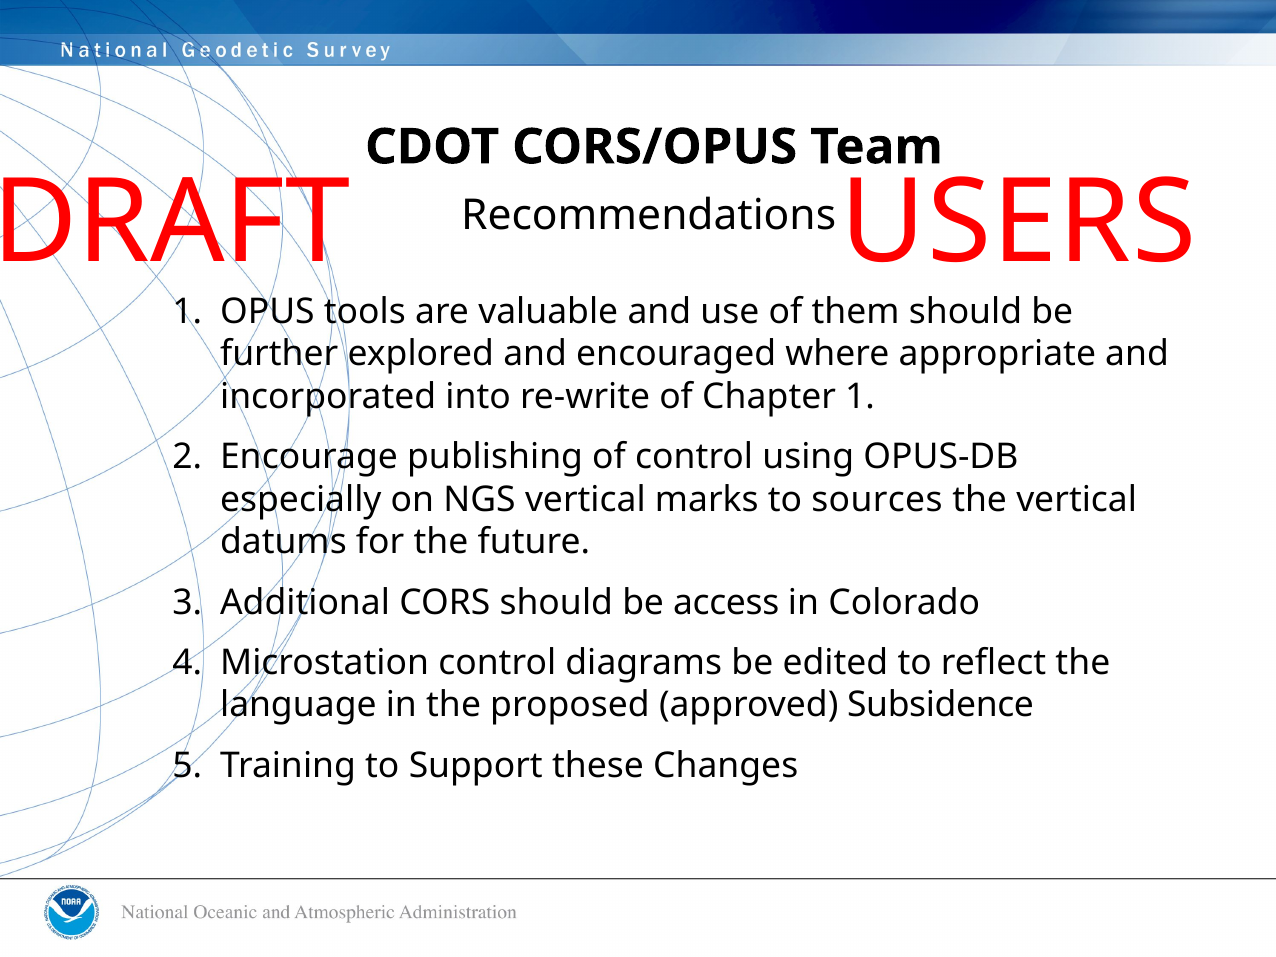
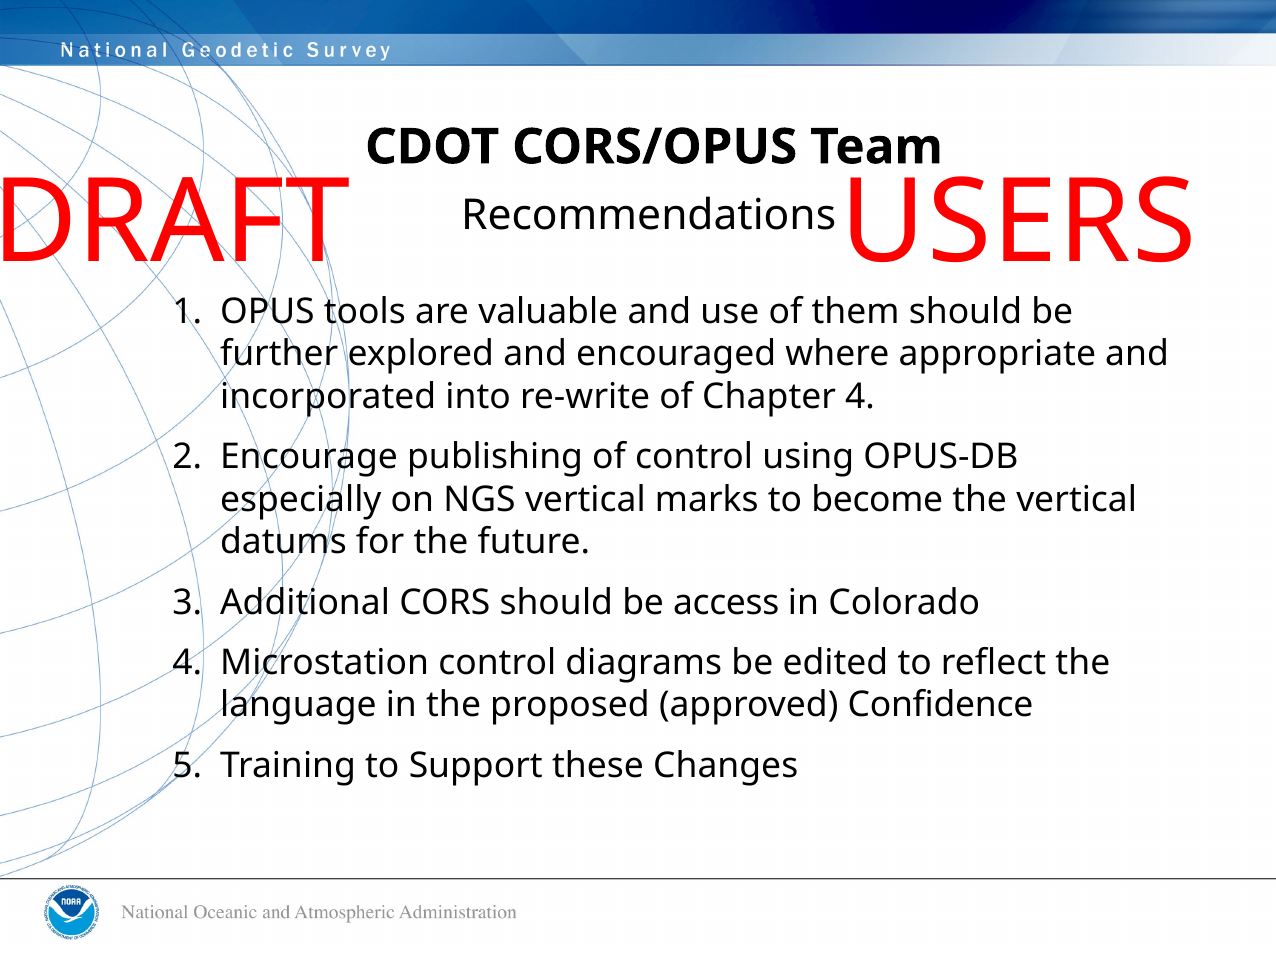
Chapter 1: 1 -> 4 (860, 397)
sources: sources -> become (877, 500)
Subsidence: Subsidence -> Confidence (940, 705)
